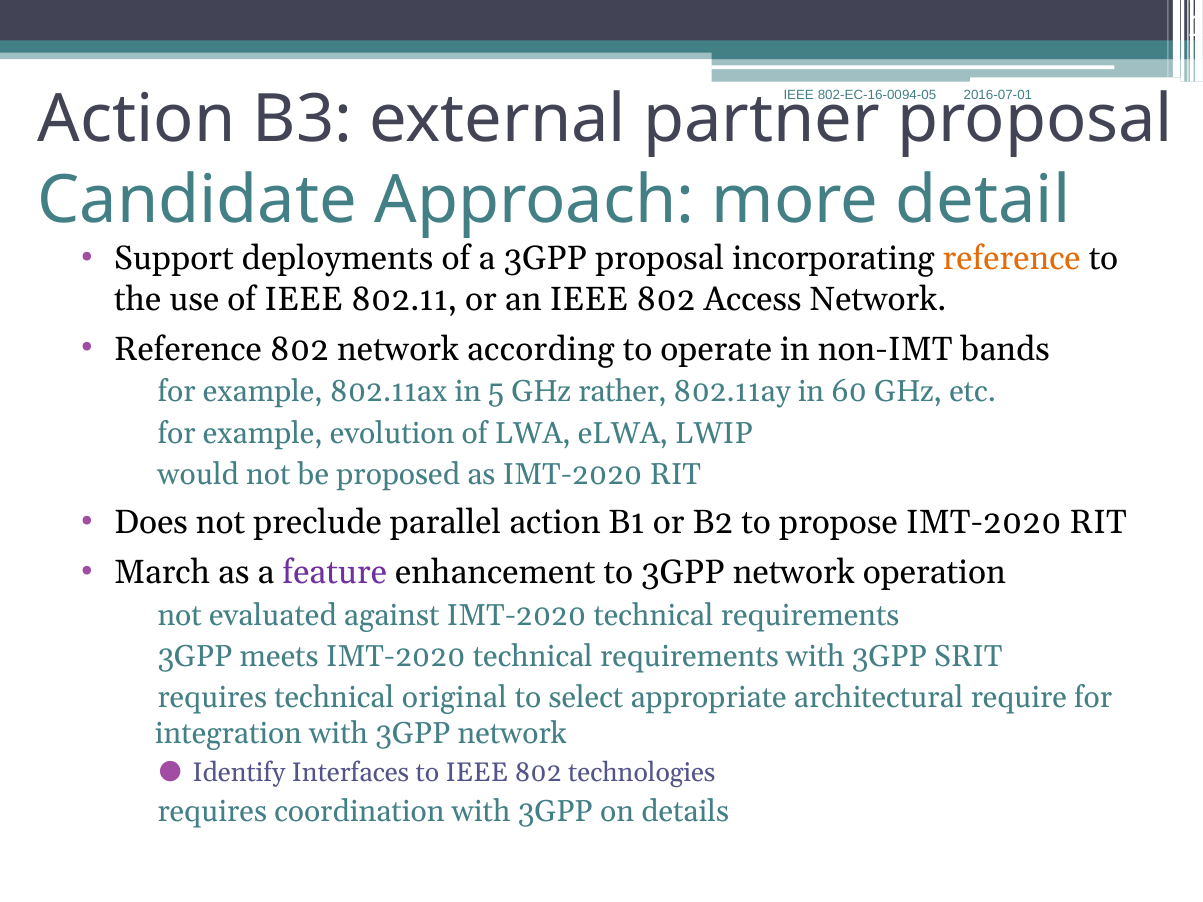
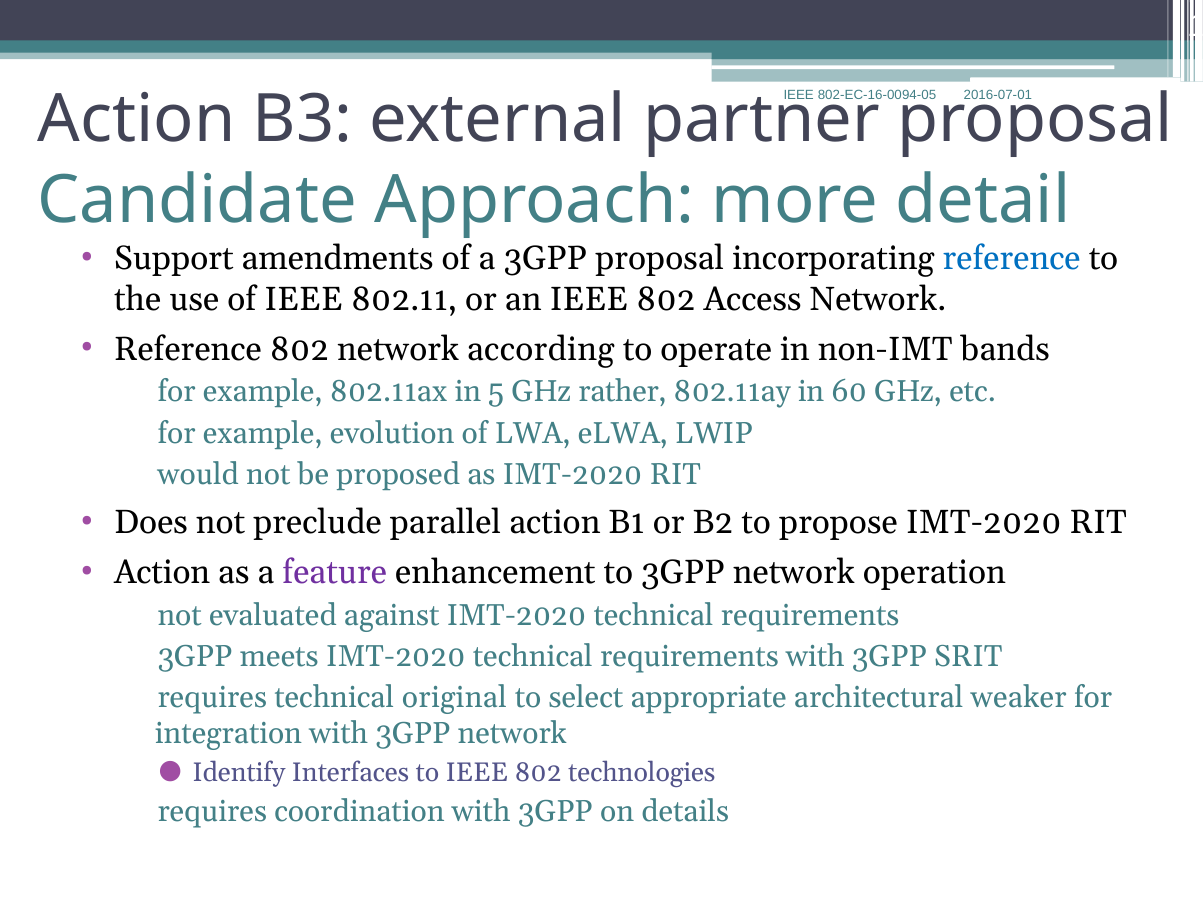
deployments: deployments -> amendments (338, 259)
reference colour: orange -> blue (1012, 259)
March: March -> Action (162, 573)
require: require -> weaker (1019, 698)
